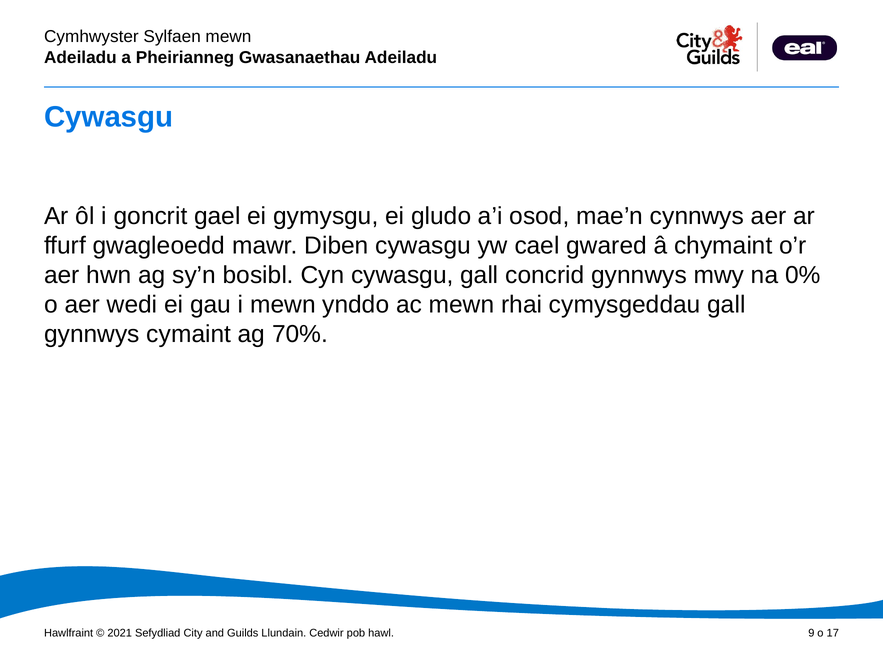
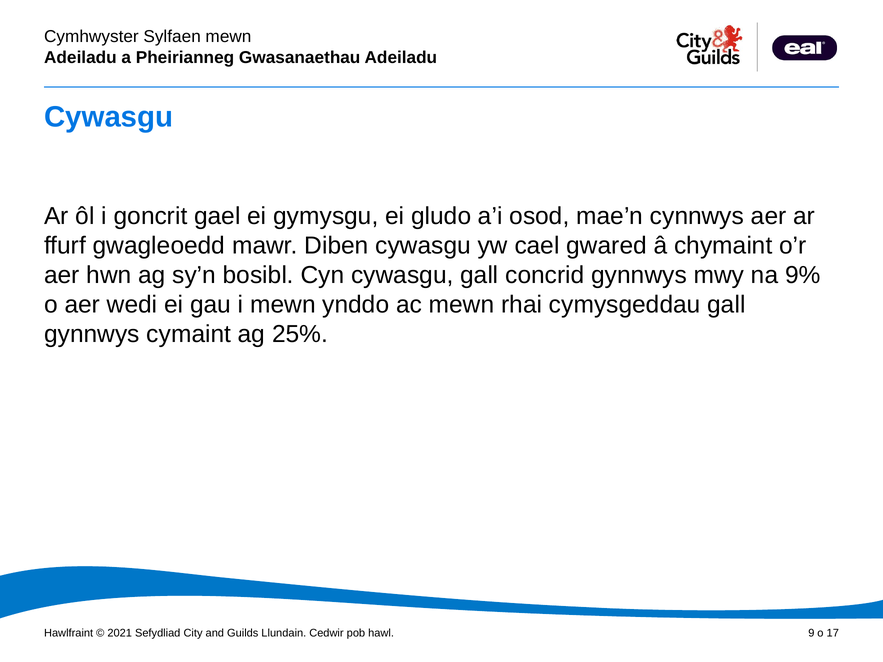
0%: 0% -> 9% (803, 275)
70%: 70% -> 25% (300, 334)
